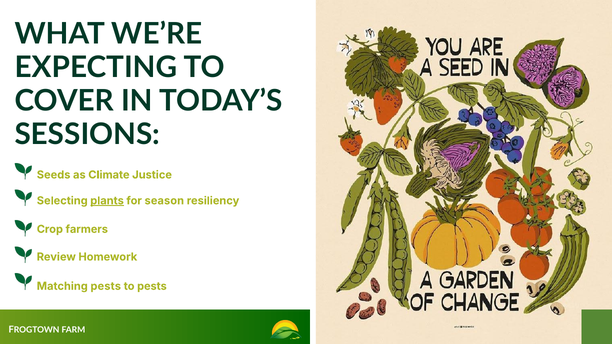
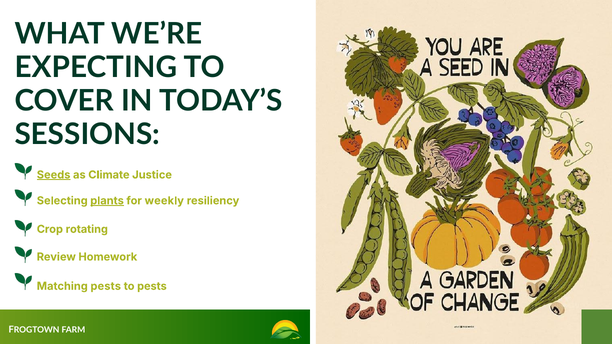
Seeds underline: none -> present (54, 175)
season: season -> weekly (164, 201)
farmers: farmers -> rotating (87, 229)
